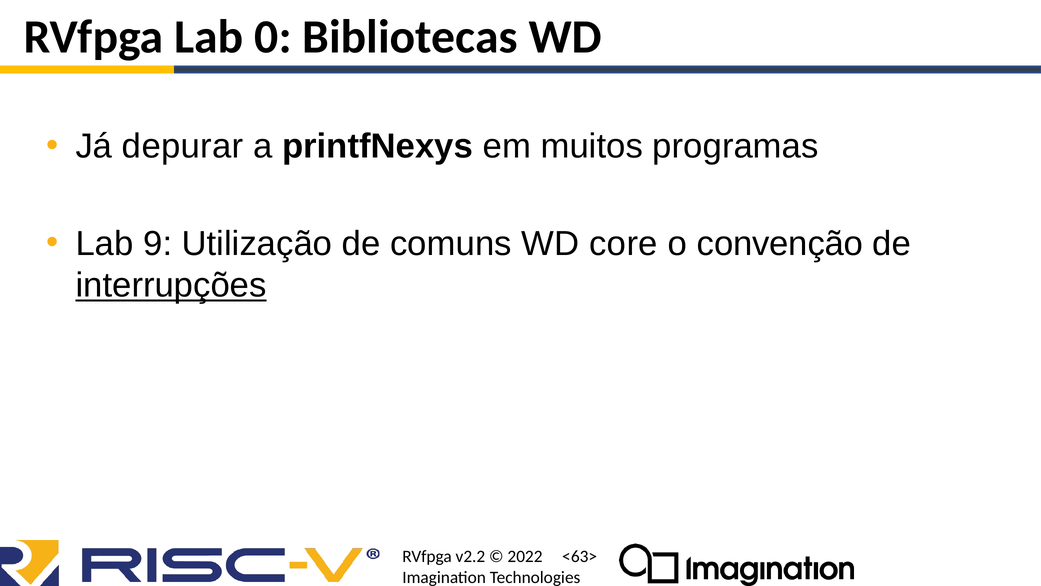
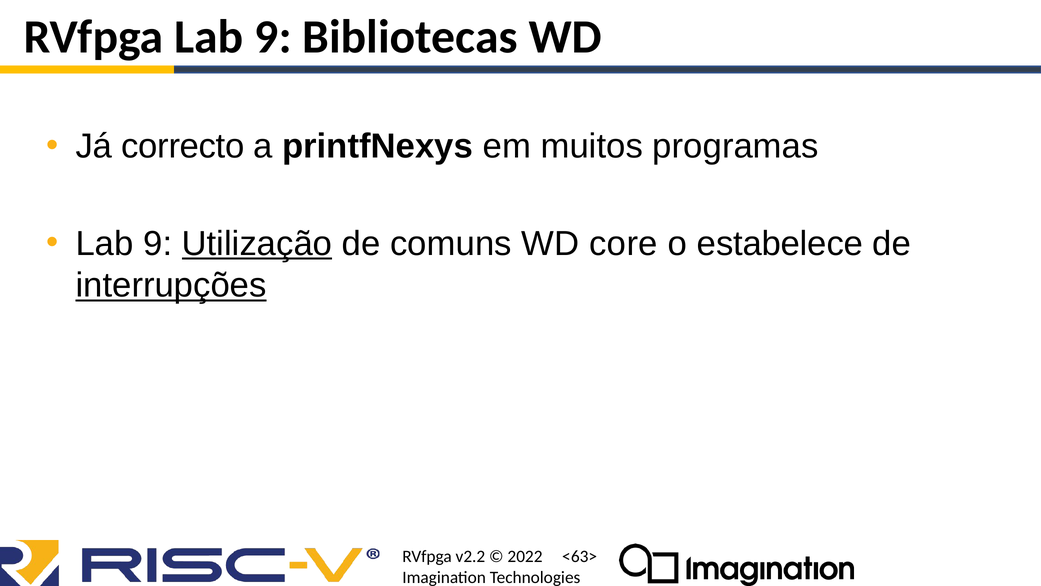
RVfpga Lab 0: 0 -> 9 (273, 37)
depurar: depurar -> correcto (183, 146)
Utilização underline: none -> present (257, 244)
convenção: convenção -> estabelece (780, 244)
